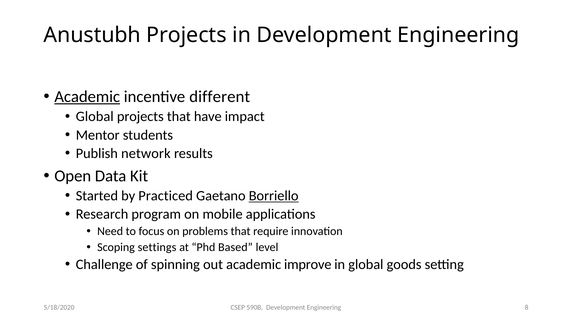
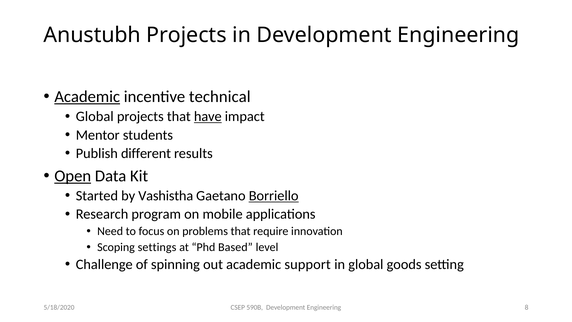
different: different -> technical (220, 97)
have underline: none -> present (208, 116)
network: network -> different (146, 153)
Open underline: none -> present (73, 176)
Practiced: Practiced -> Vashistha (166, 196)
improve: improve -> support (308, 264)
